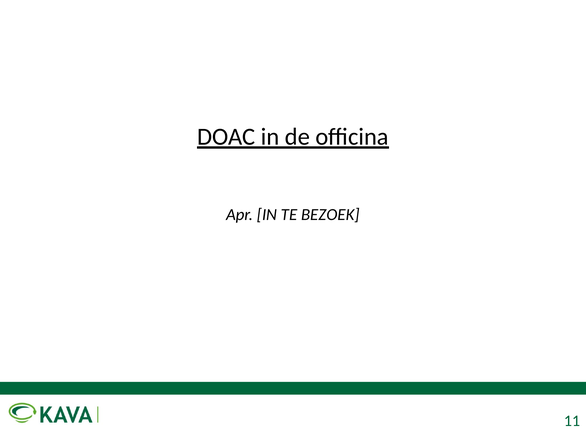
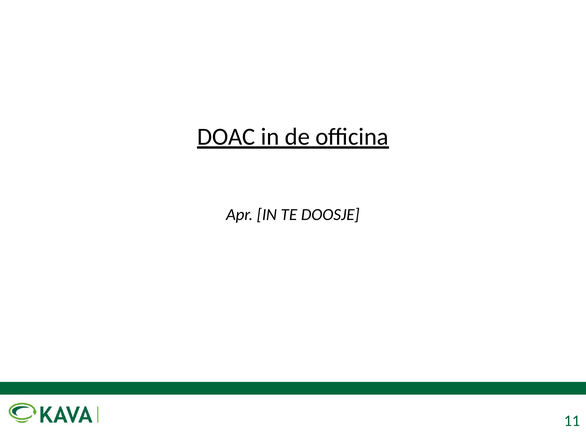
BEZOEK: BEZOEK -> DOOSJE (330, 214)
